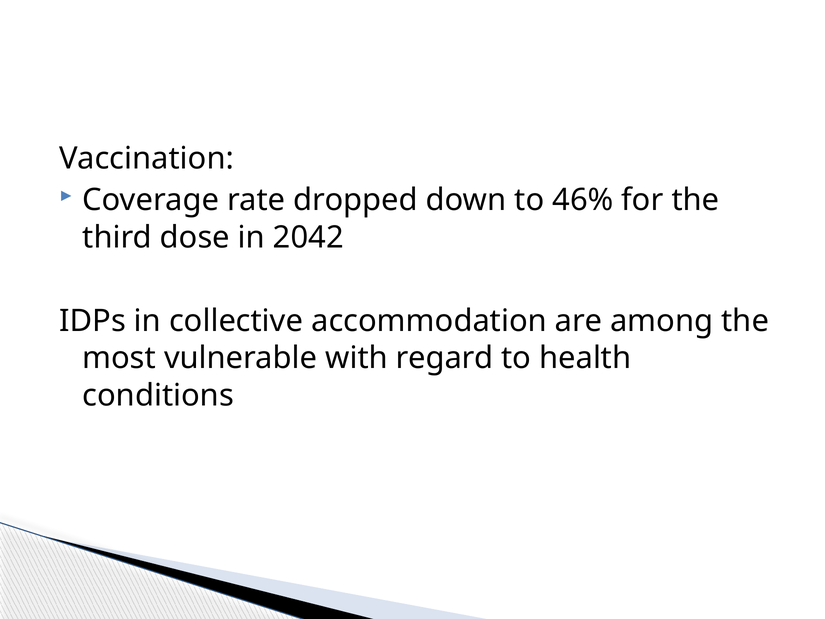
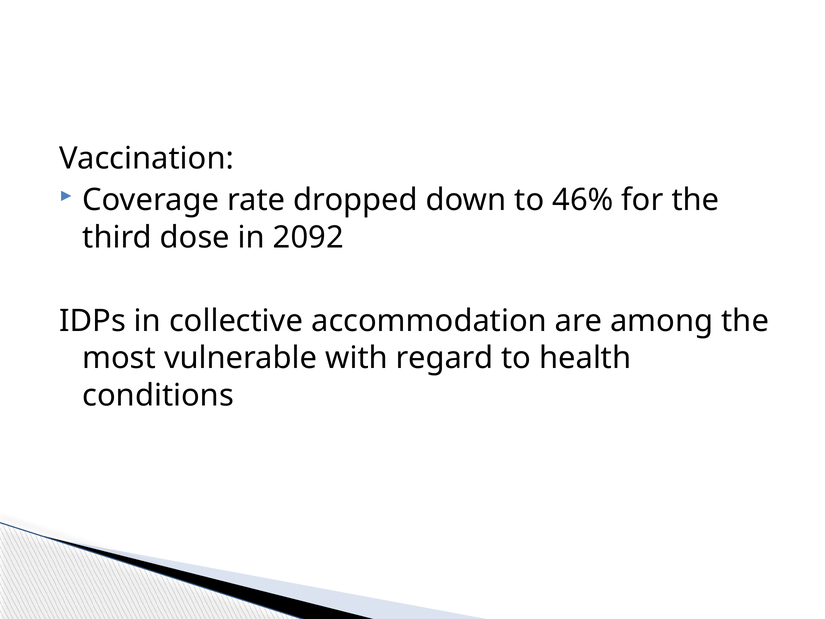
2042: 2042 -> 2092 (308, 237)
